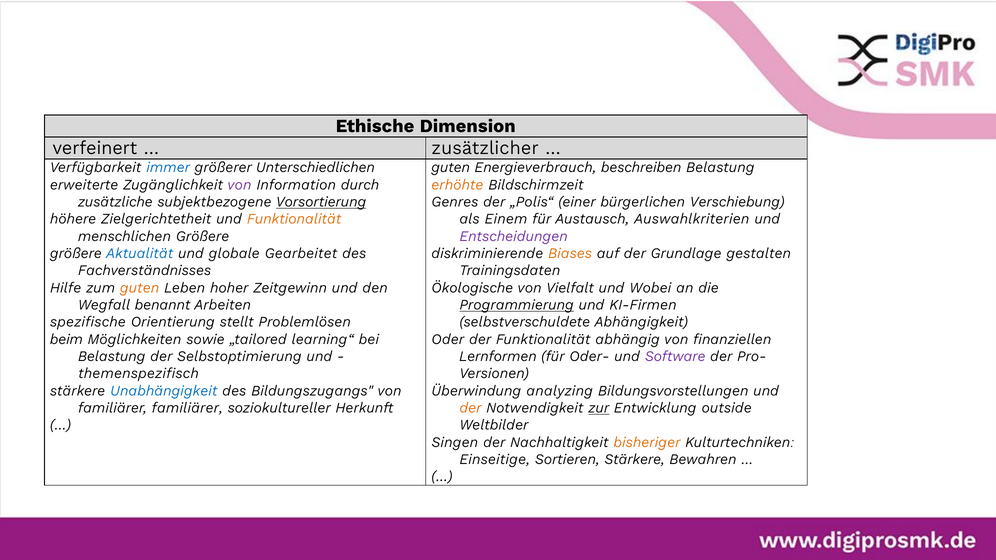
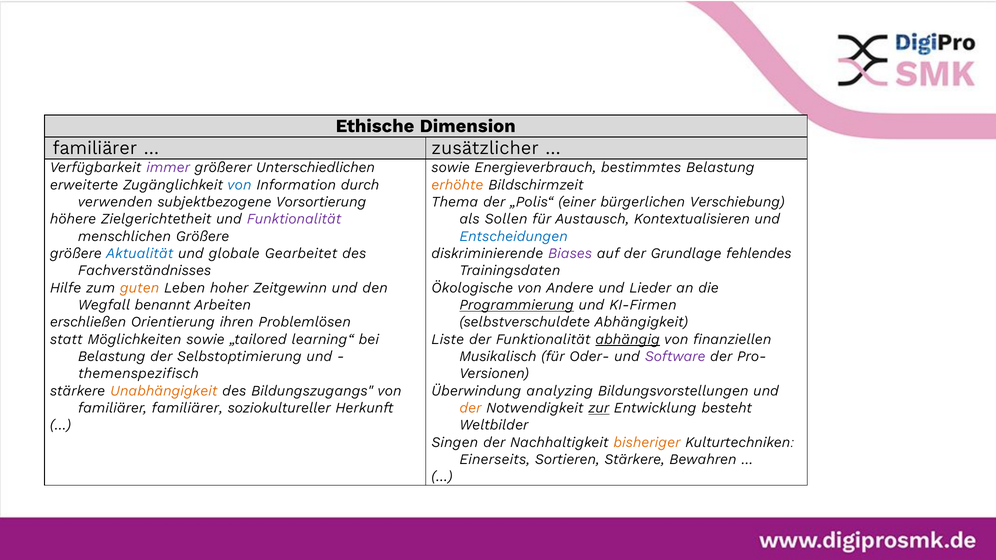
verfeinert: verfeinert -> familiärer (95, 148)
immer colour: blue -> purple (168, 168)
guten: guten -> sowie (451, 168)
beschreiben: beschreiben -> bestimmtes (641, 168)
von colour: purple -> blue (239, 185)
zusätzliche: zusätzliche -> verwenden (115, 202)
Vorsortierung underline: present -> none (321, 202)
Genres: Genres -> Thema (455, 202)
Funktionalität colour: orange -> purple (294, 219)
Einem: Einem -> Sollen (506, 219)
Auswahlkriterien: Auswahlkriterien -> Kontextualisieren (692, 219)
Entscheidungen colour: purple -> blue (514, 236)
Biases colour: orange -> purple (570, 254)
gestalten: gestalten -> fehlendes (759, 254)
Vielfalt: Vielfalt -> Andere (570, 288)
Wobei: Wobei -> Lieder (650, 288)
spezifische: spezifische -> erschließen (88, 322)
stellt: stellt -> ihren (237, 322)
beim: beim -> statt (66, 339)
Oder: Oder -> Liste (448, 339)
abhängig underline: none -> present (628, 339)
Lernformen: Lernformen -> Musikalisch (498, 357)
Unabhängigkeit colour: blue -> orange (164, 391)
outside: outside -> besteht (727, 408)
Einseitige: Einseitige -> Einerseits (495, 460)
